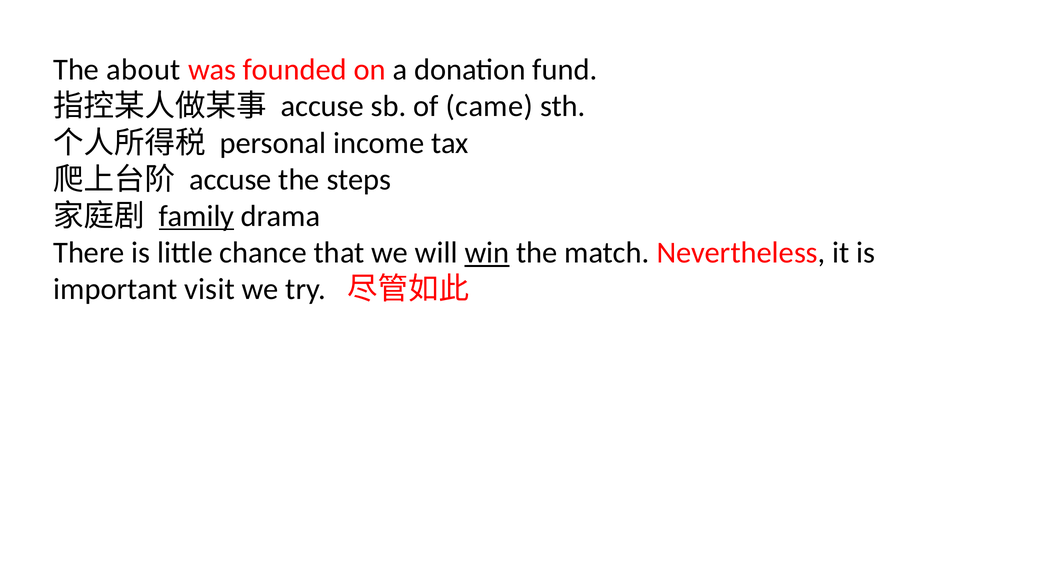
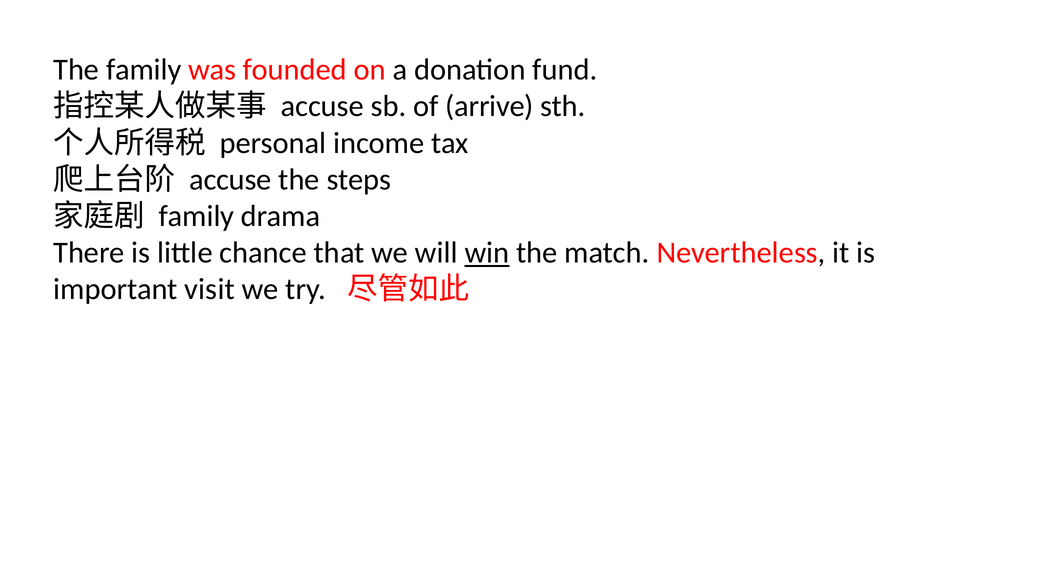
The about: about -> family (144, 70)
came: came -> arrive (490, 106)
family underline: present -> none (196, 216)
